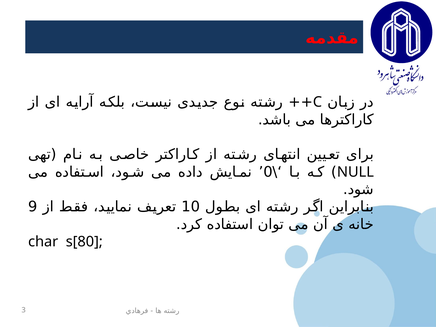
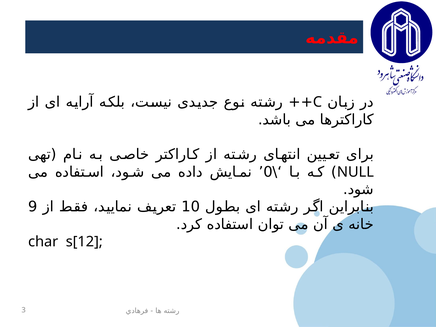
s[80: s[80 -> s[12 (84, 242)
